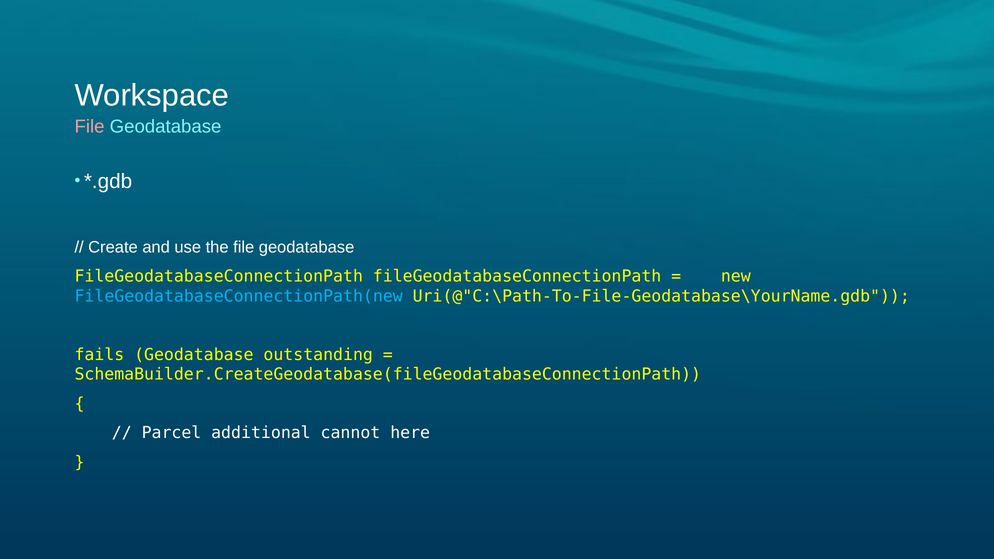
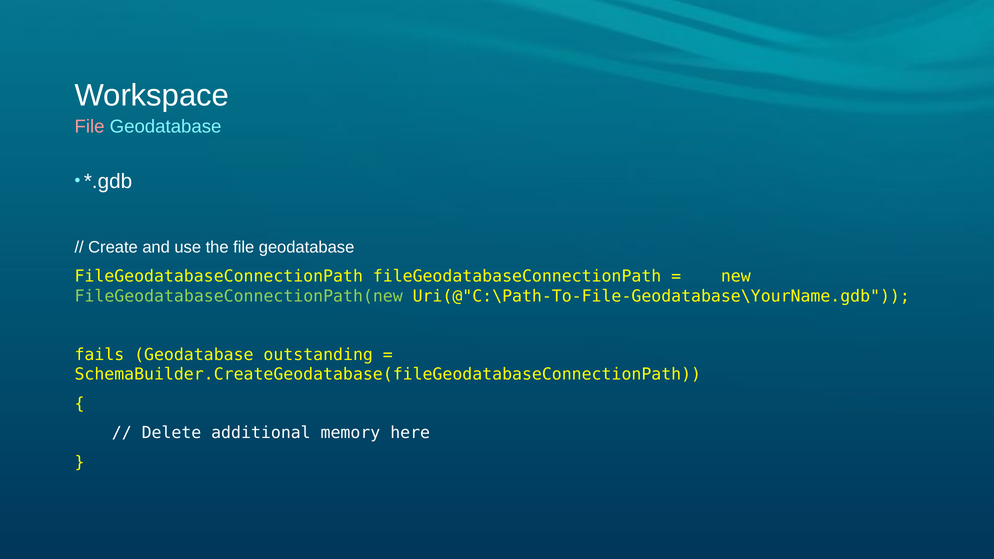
FileGeodatabaseConnectionPath(new colour: light blue -> light green (239, 296)
Parcel: Parcel -> Delete (171, 433)
cannot: cannot -> memory (350, 433)
